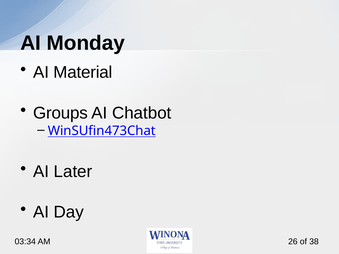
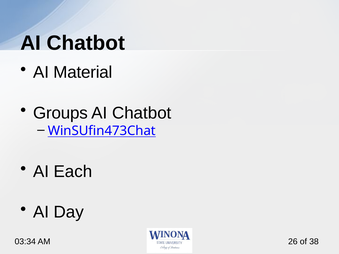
Monday: Monday -> Chatbot (86, 43)
Later: Later -> Each (73, 172)
